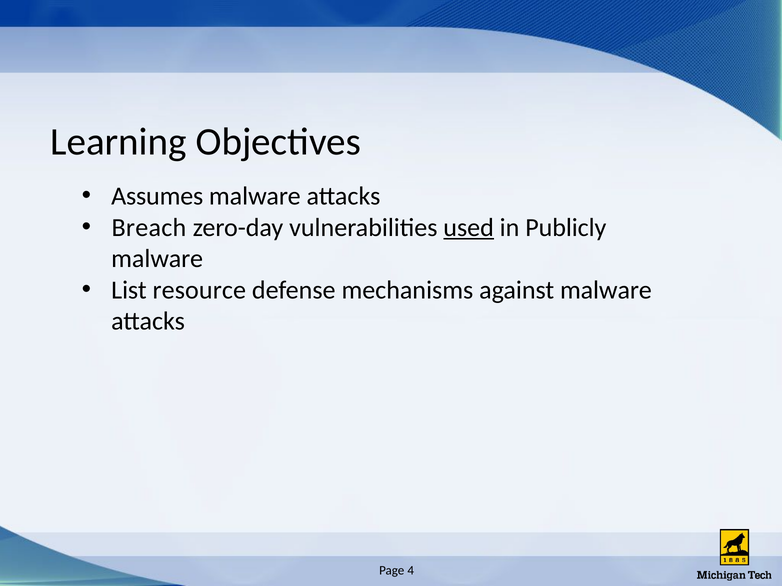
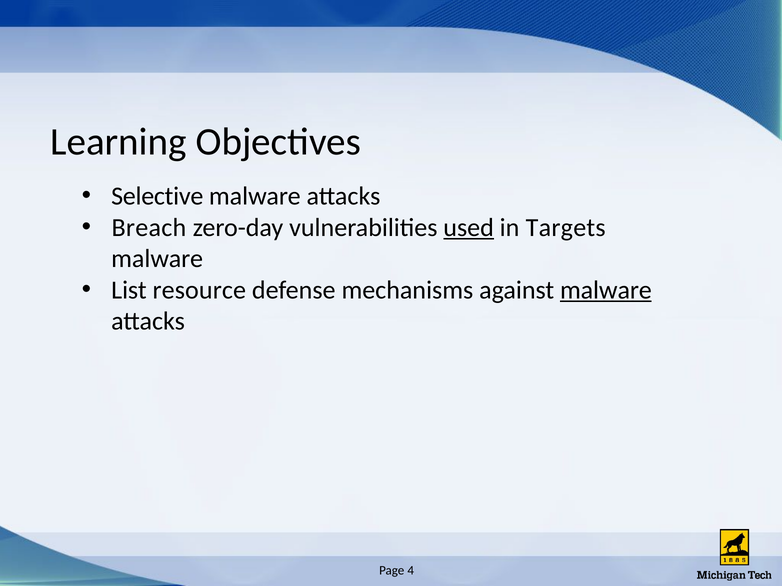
Assumes: Assumes -> Selective (157, 196)
Publicly: Publicly -> Targets (566, 228)
malware underline: none -> present (606, 290)
